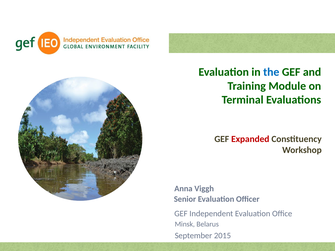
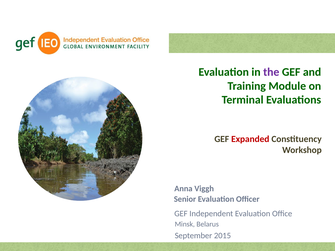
the colour: blue -> purple (271, 72)
